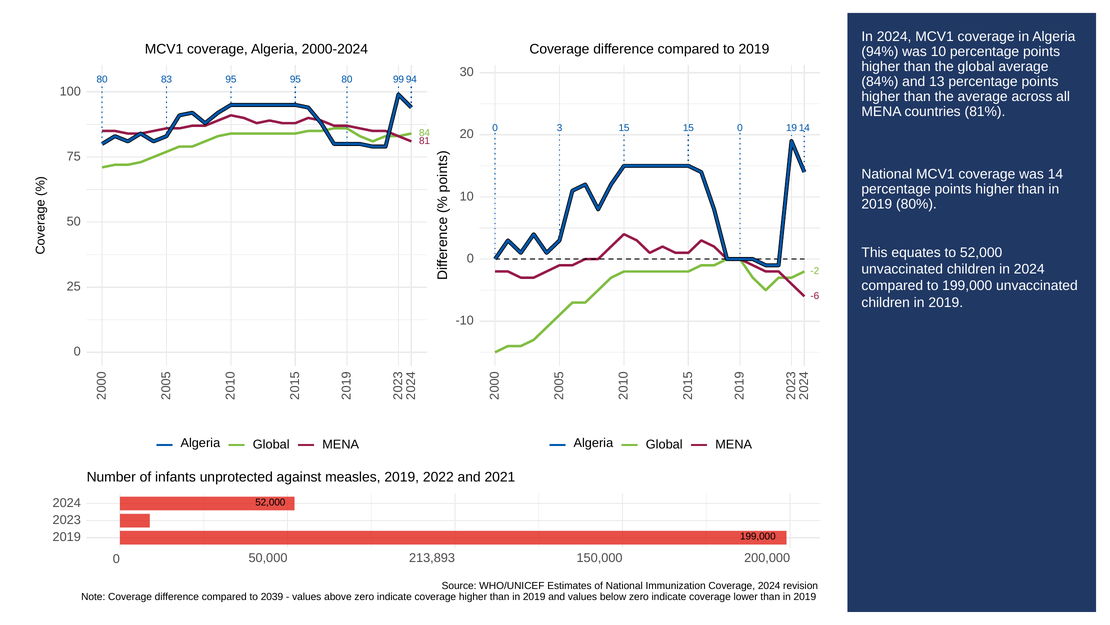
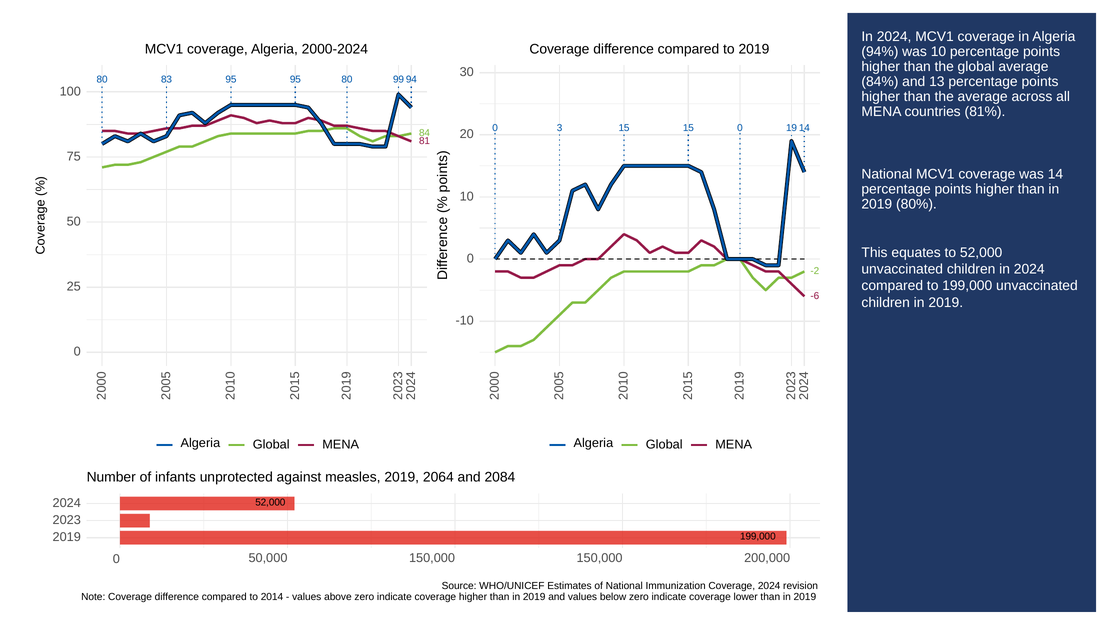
2022: 2022 -> 2064 (438, 477)
2021: 2021 -> 2084 (500, 477)
50,000 213,893: 213,893 -> 150,000 (432, 558)
2039: 2039 -> 2014 (272, 596)
